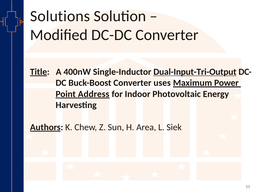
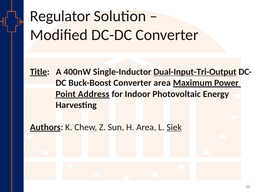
Solutions: Solutions -> Regulator (60, 16)
Converter uses: uses -> area (162, 83)
Siek underline: none -> present (174, 127)
